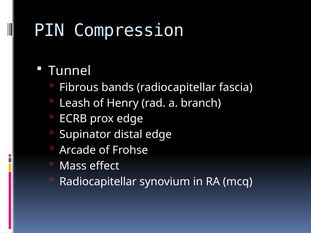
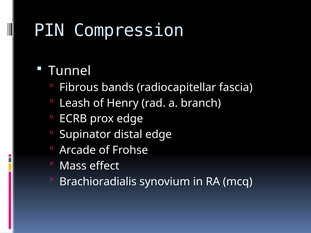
Radiocapitellar: Radiocapitellar -> Brachioradialis (98, 182)
